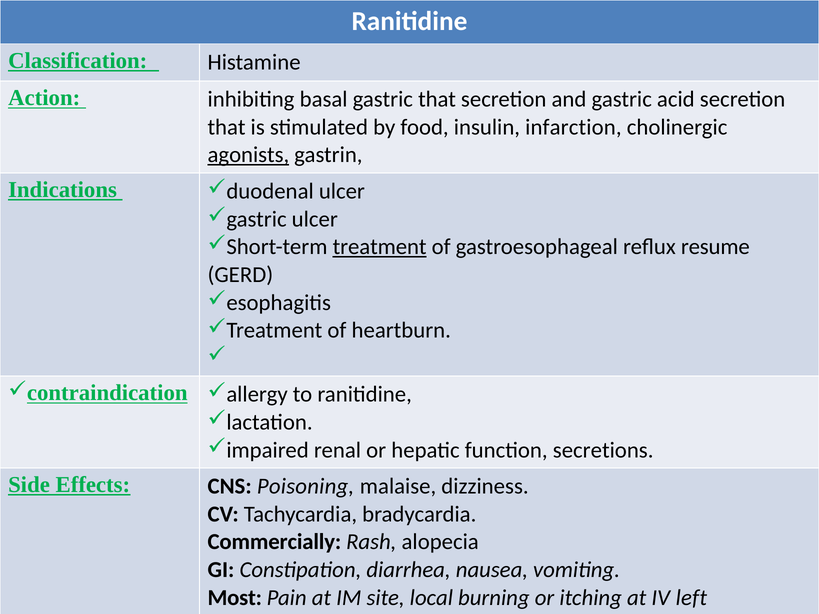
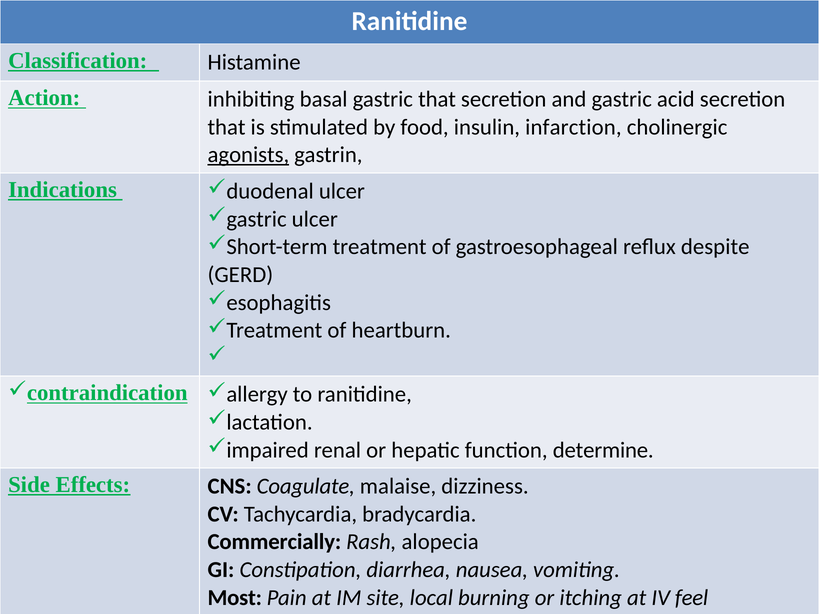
treatment underline: present -> none (380, 247)
resume: resume -> despite (715, 247)
secretions: secretions -> determine (603, 450)
Poisoning: Poisoning -> Coagulate (306, 486)
left: left -> feel (692, 598)
